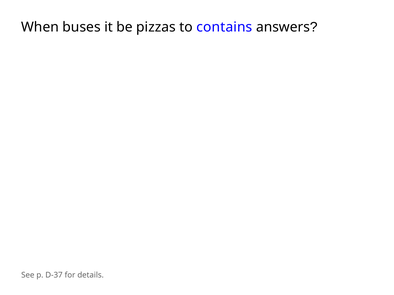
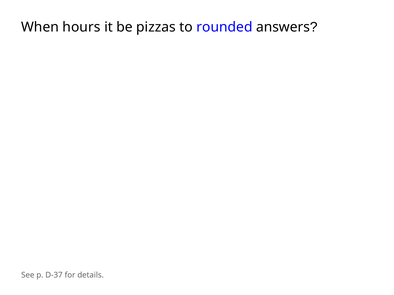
buses: buses -> hours (81, 27)
contains: contains -> rounded (224, 27)
